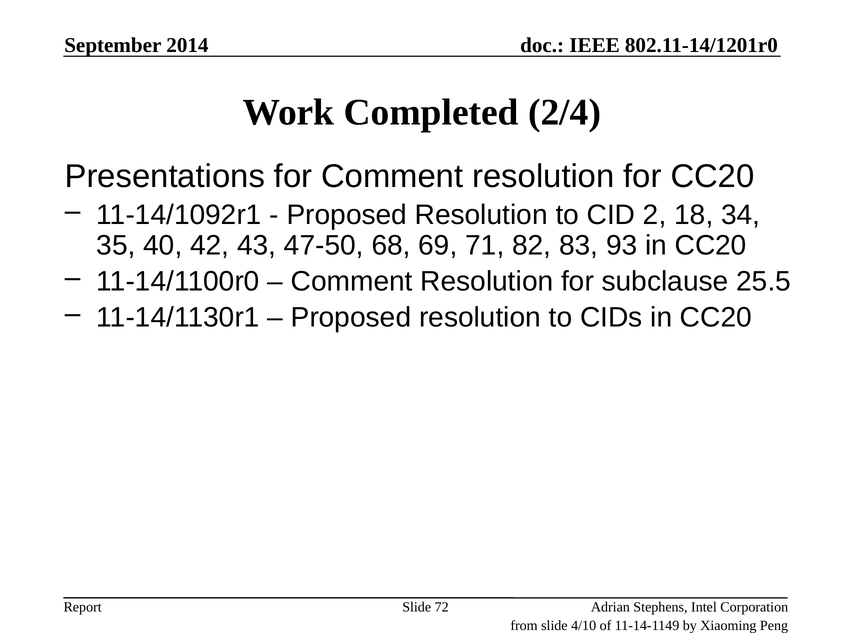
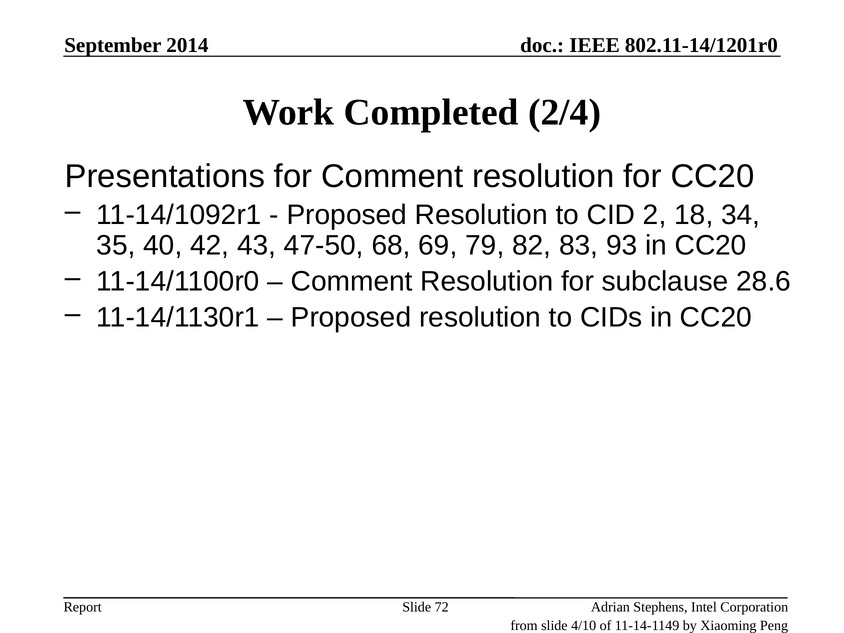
71: 71 -> 79 (485, 245)
25.5: 25.5 -> 28.6 (764, 281)
